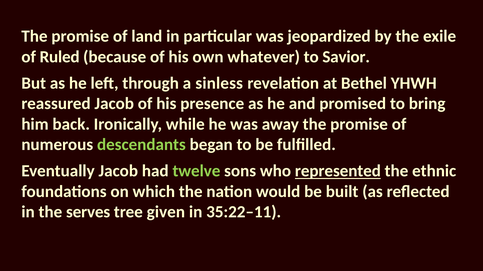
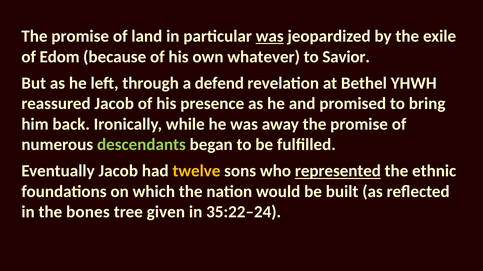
was underline: none -> present (270, 36)
Ruled: Ruled -> Edom (60, 57)
sinless: sinless -> defend (219, 83)
twelve colour: light green -> yellow (196, 171)
serves: serves -> bones (88, 212)
35:22–11: 35:22–11 -> 35:22–24 (244, 212)
